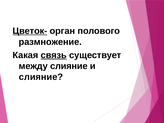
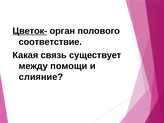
размножение: размножение -> соответствие (50, 42)
связь underline: present -> none (54, 55)
между слияние: слияние -> помощи (69, 66)
